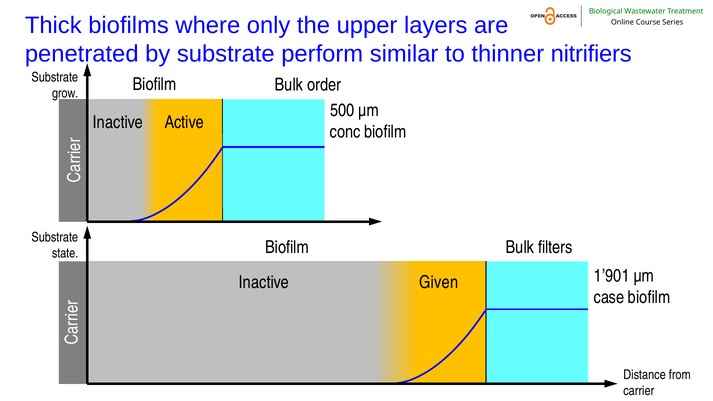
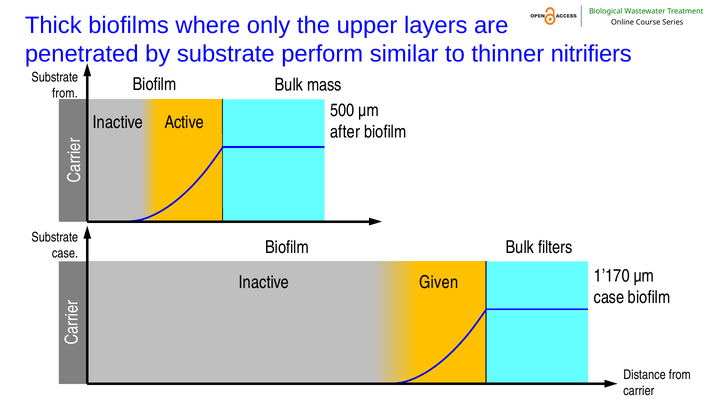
order: order -> mass (324, 85)
grow: grow -> from (65, 94)
conc: conc -> after (345, 132)
state: state -> case (65, 254)
1’901: 1’901 -> 1’170 (612, 276)
